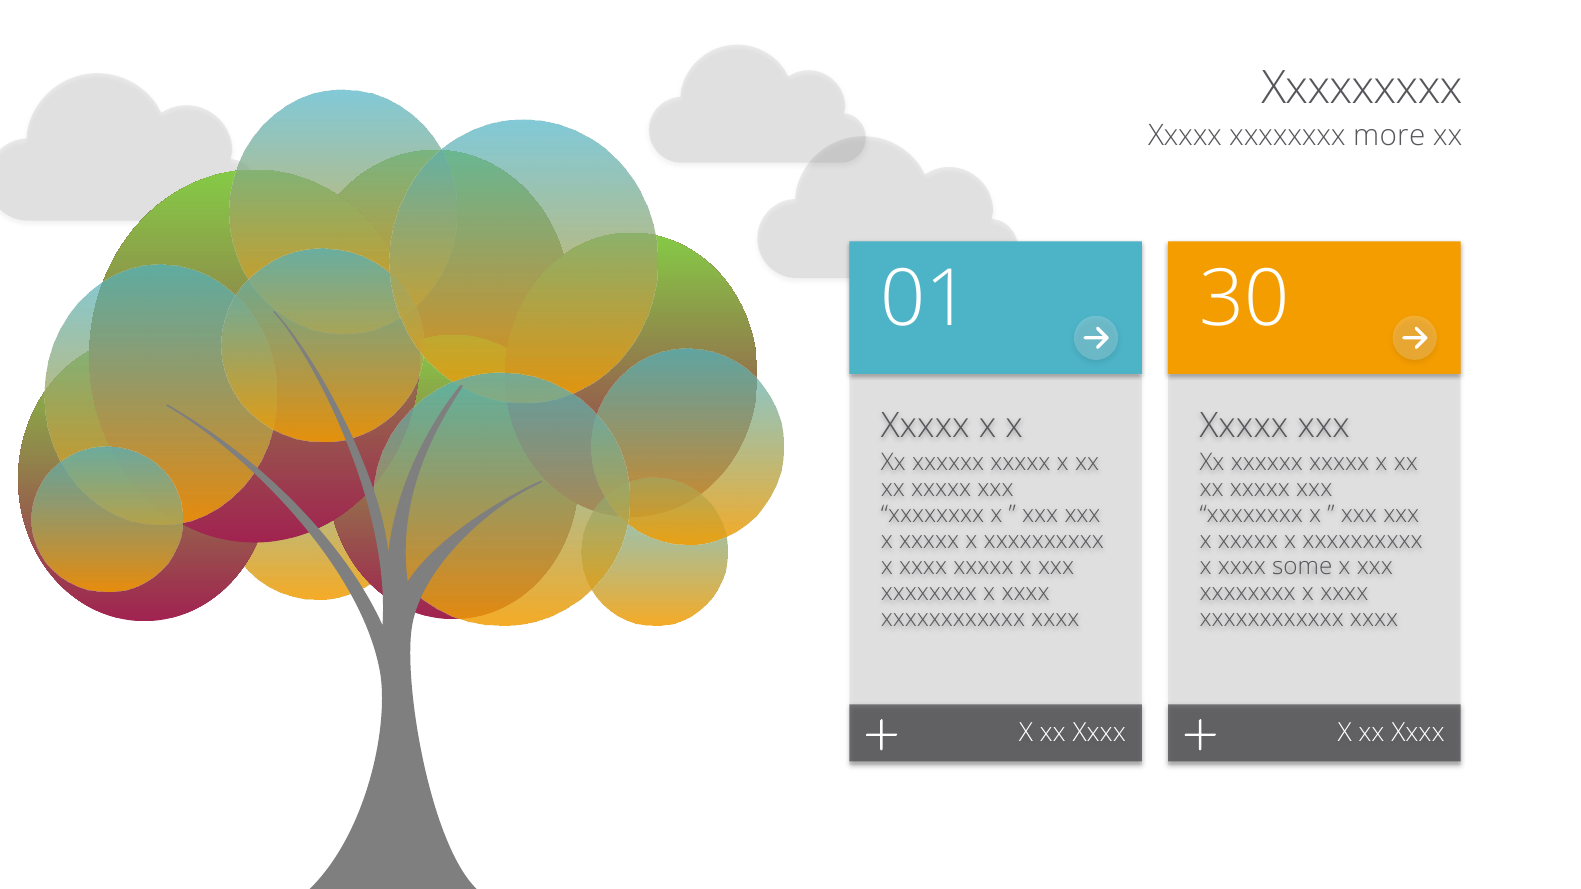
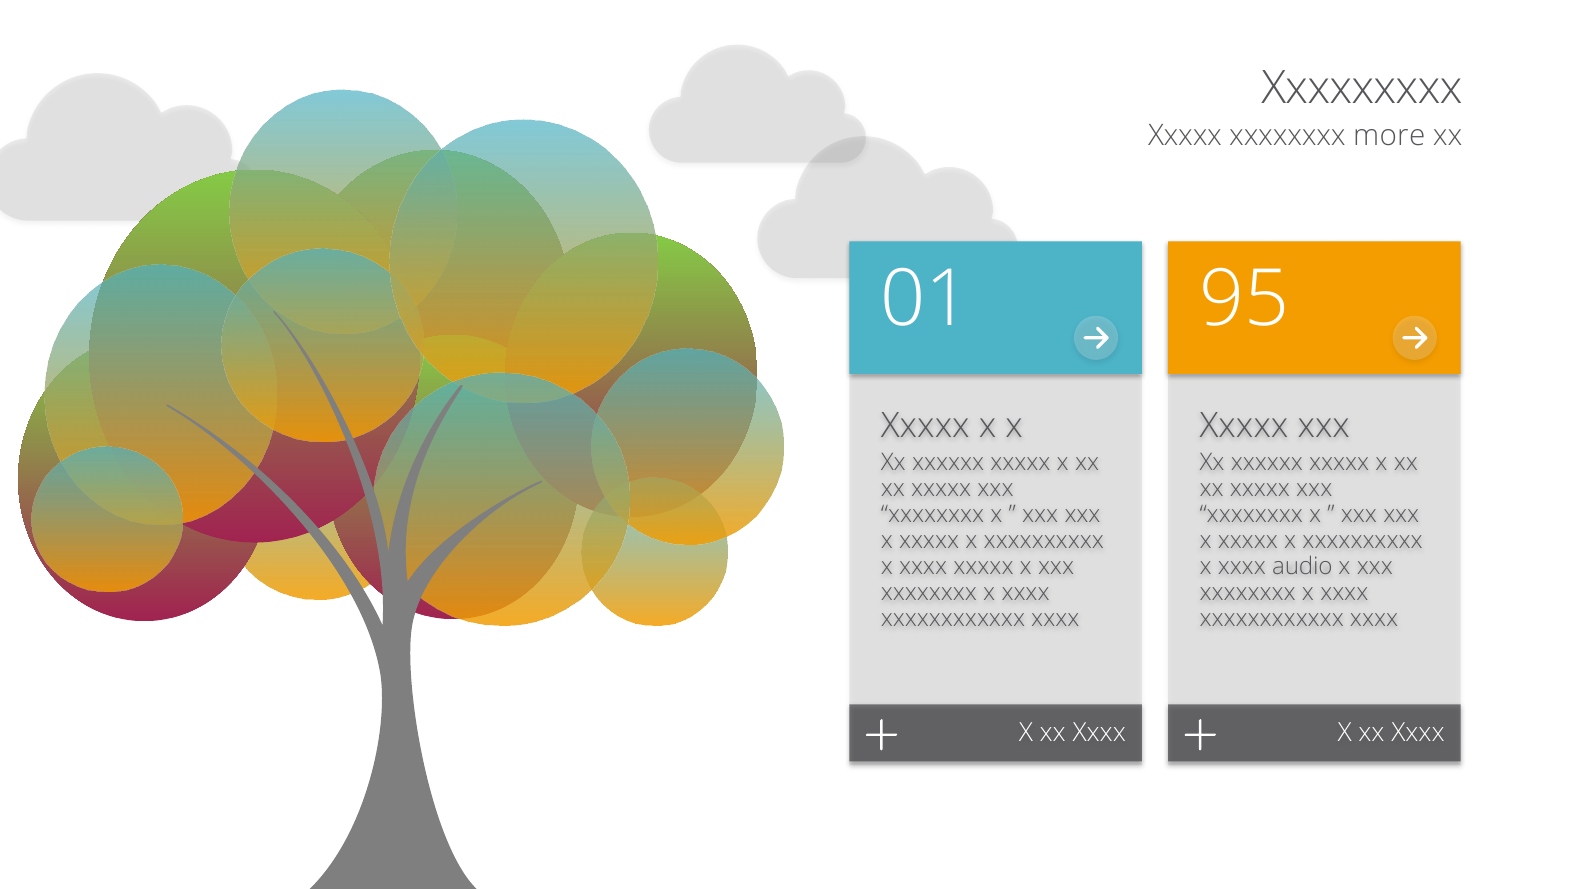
30: 30 -> 95 (1245, 299)
some: some -> audio (1302, 566)
